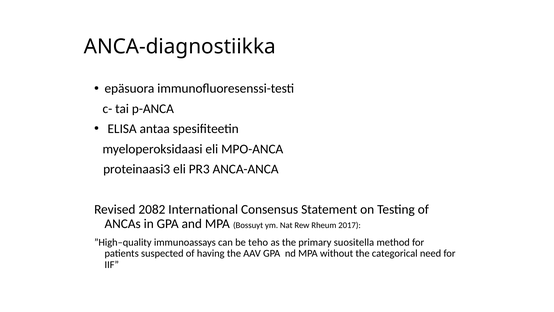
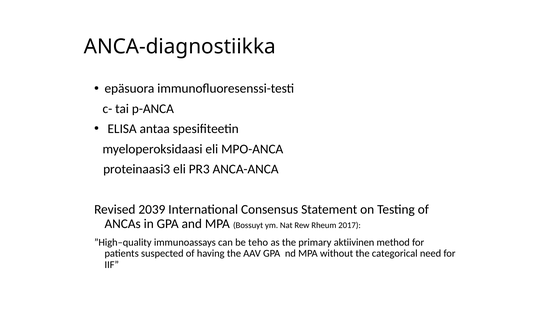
2082: 2082 -> 2039 (152, 209)
suositella: suositella -> aktiivinen (354, 242)
